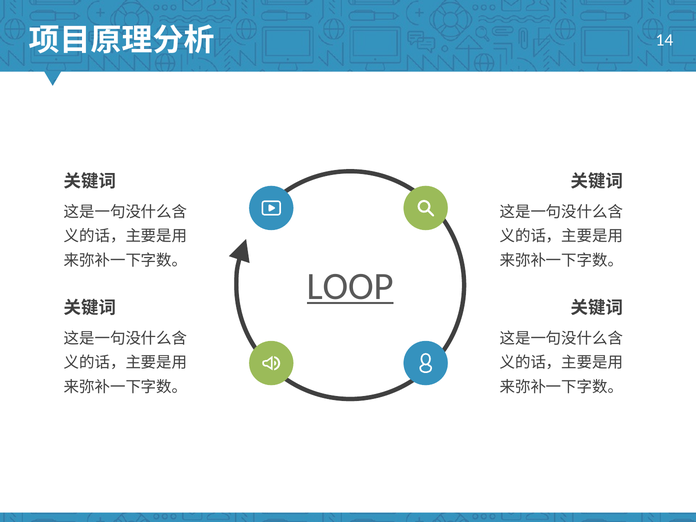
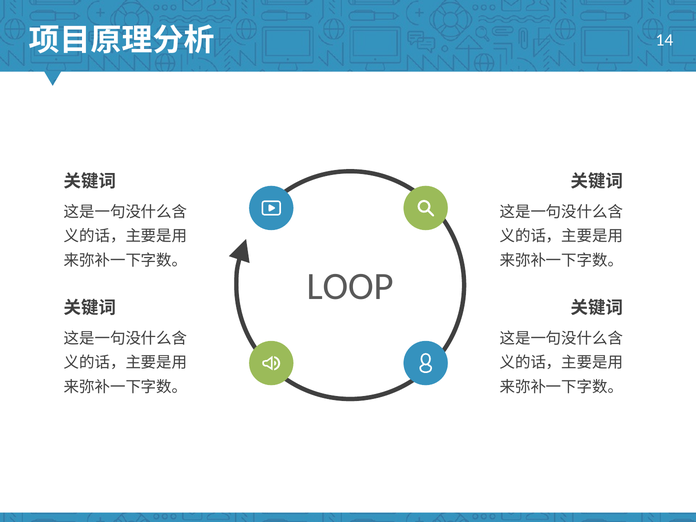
LOOP underline: present -> none (350, 286)
